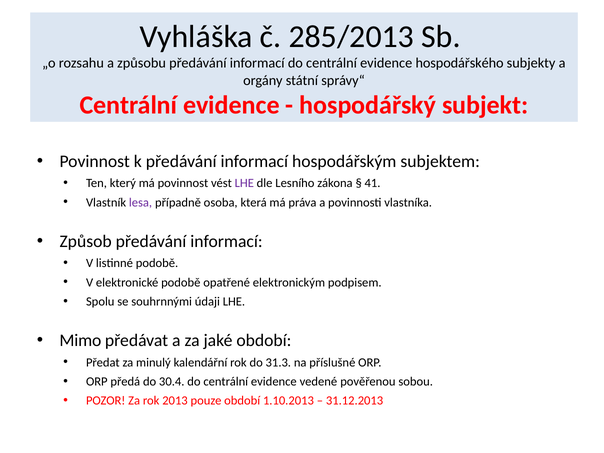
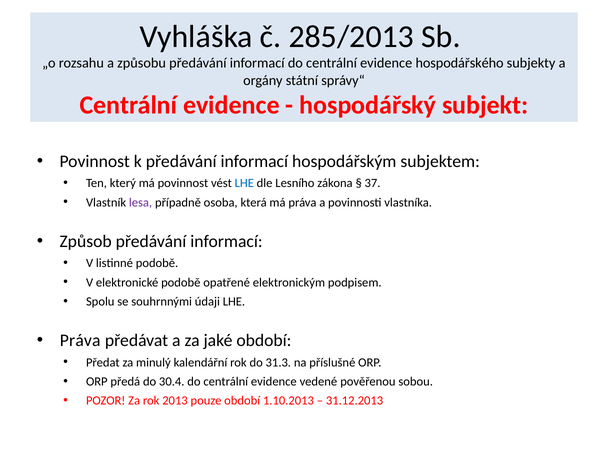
LHE colour: purple -> blue (244, 183)
41: 41 -> 37 (373, 183)
Mimo: Mimo -> Práva (80, 341)
